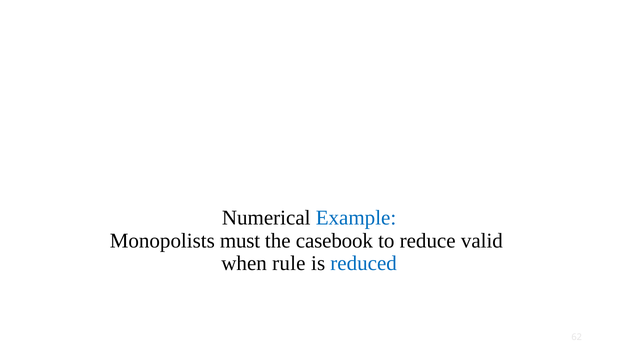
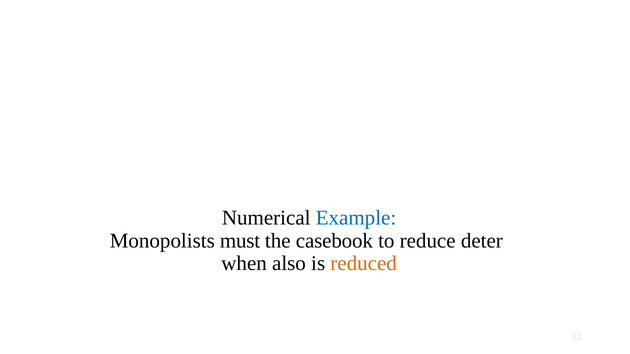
valid: valid -> deter (482, 241)
rule: rule -> also (289, 264)
reduced colour: blue -> orange (364, 264)
